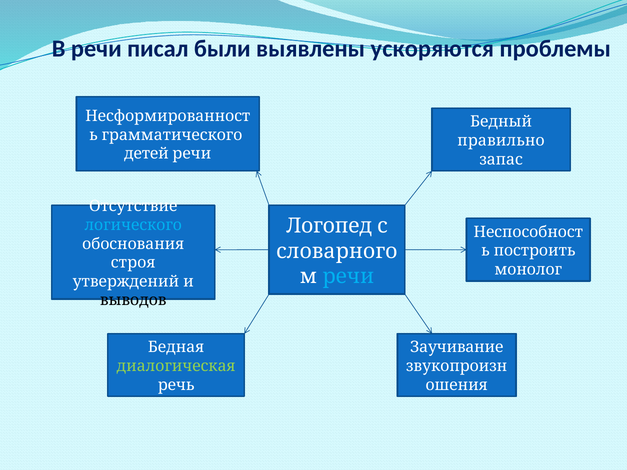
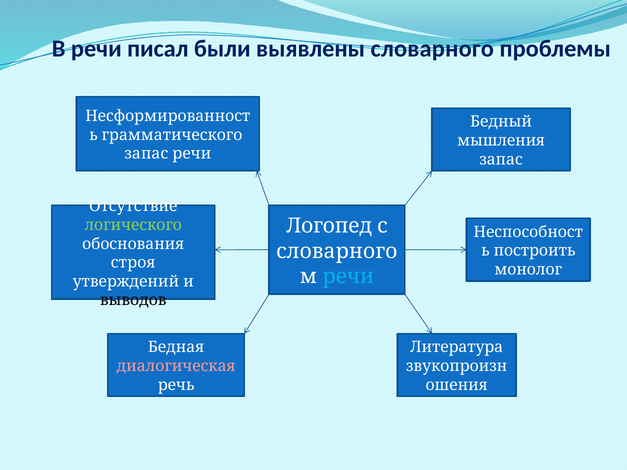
выявлены ускоряются: ускоряются -> словарного (432, 49)
правильно: правильно -> мышления (501, 141)
детей: детей -> запас (146, 154)
логического colour: light blue -> light green (133, 225)
Заучивание: Заучивание -> Литература (457, 347)
диалогическая colour: light green -> pink (176, 366)
